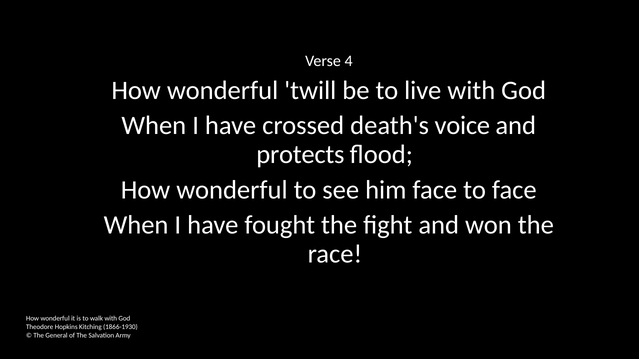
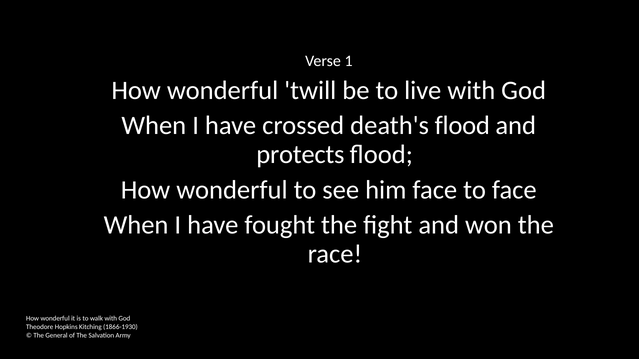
4: 4 -> 1 (349, 61)
death's voice: voice -> flood (462, 126)
